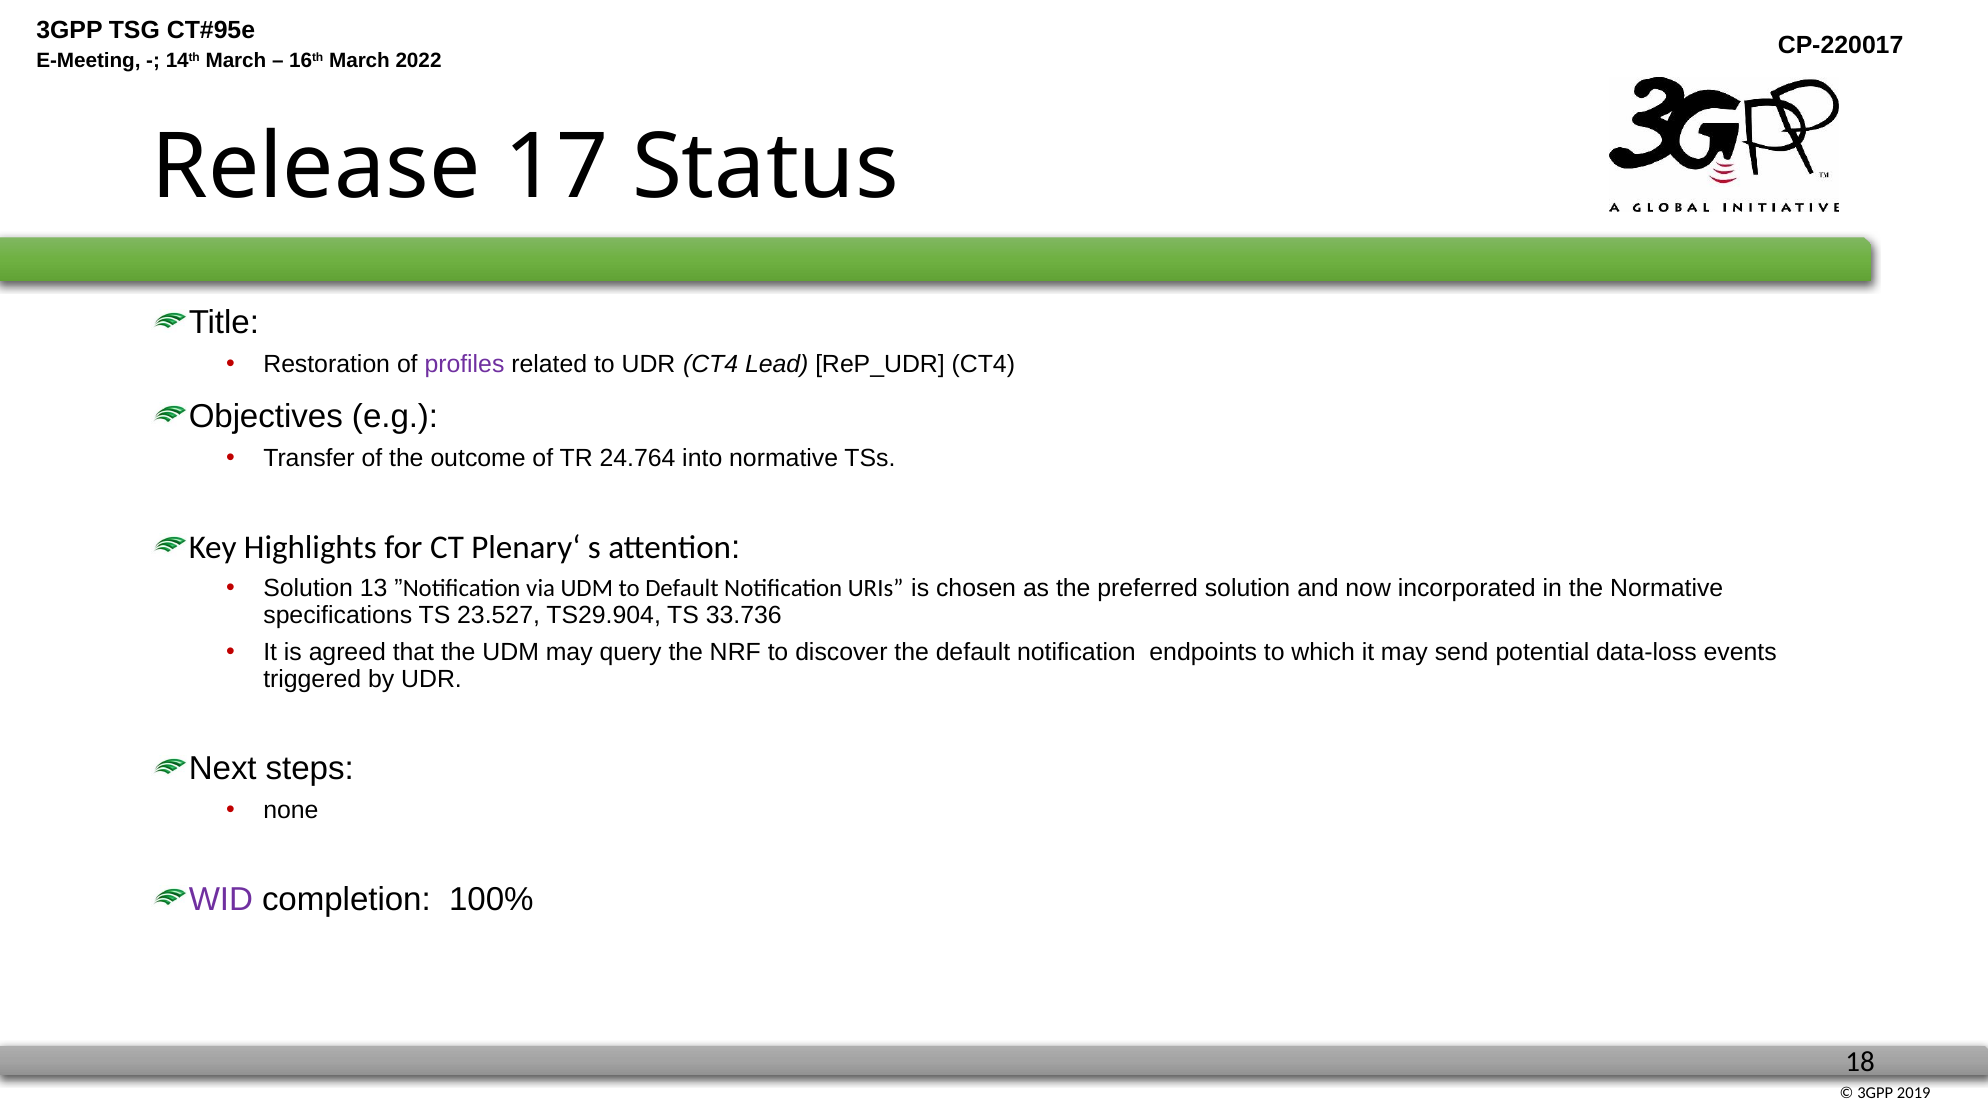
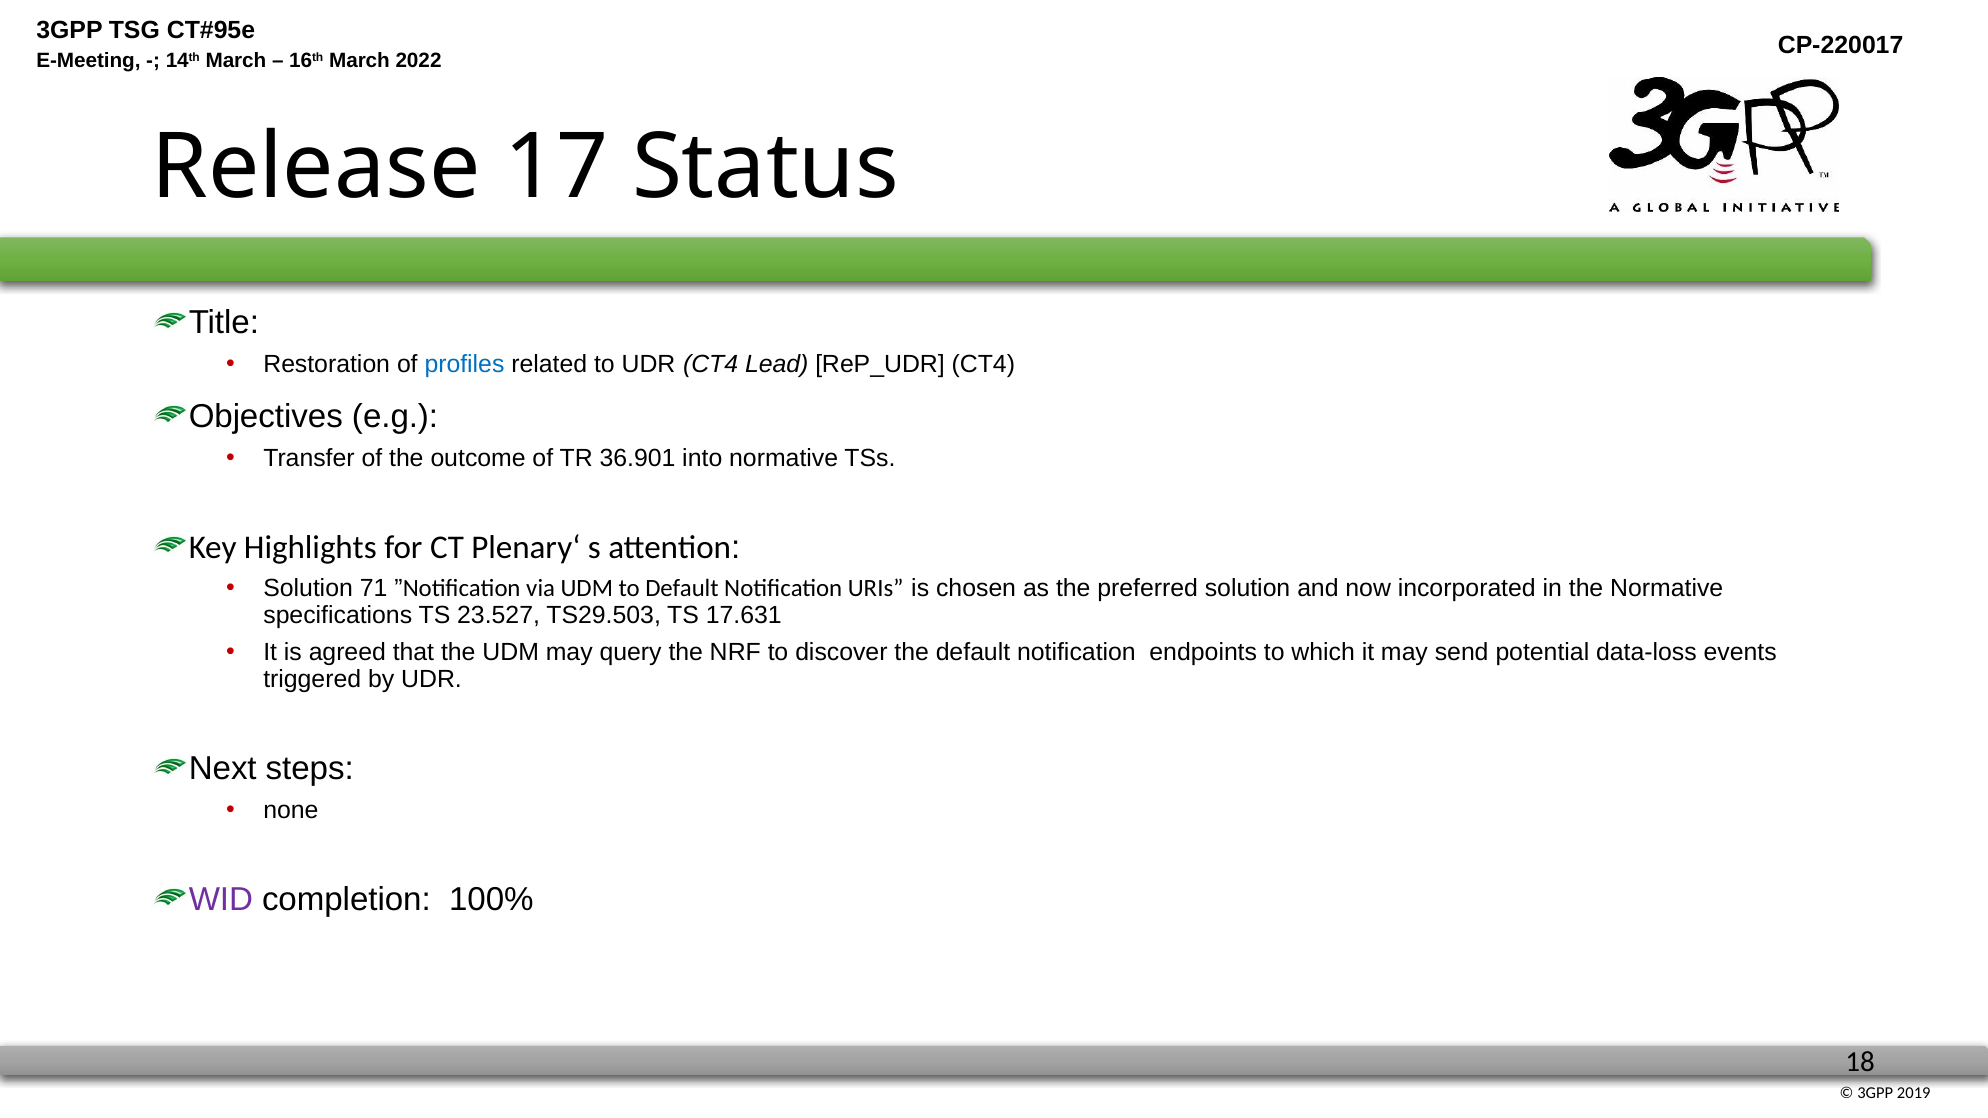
profiles colour: purple -> blue (464, 364)
24.764: 24.764 -> 36.901 (638, 458)
13: 13 -> 71 (374, 589)
TS29.904: TS29.904 -> TS29.503 (604, 616)
33.736: 33.736 -> 17.631 (744, 616)
